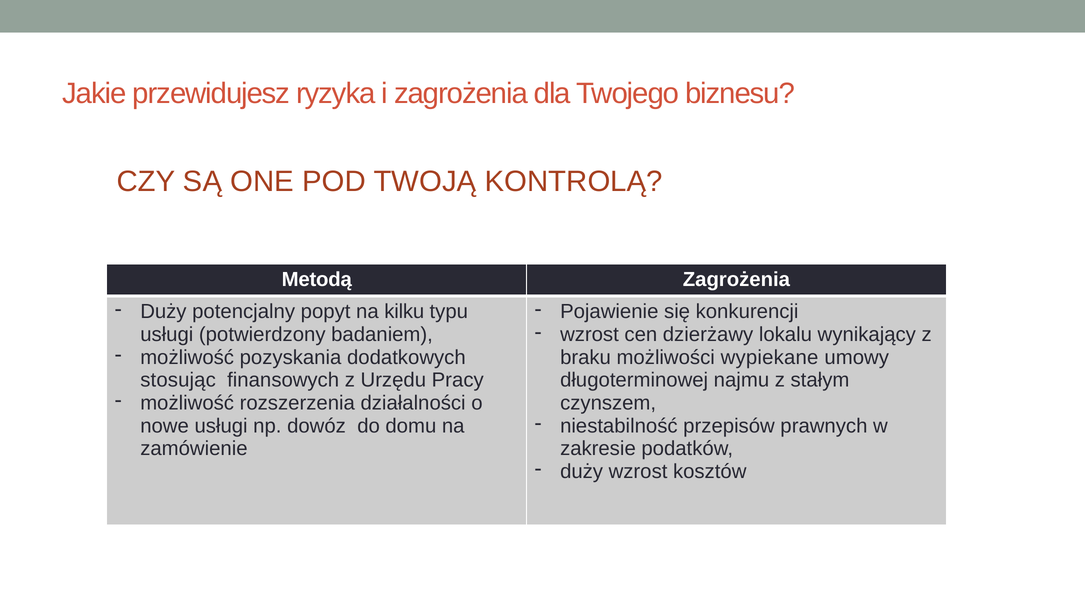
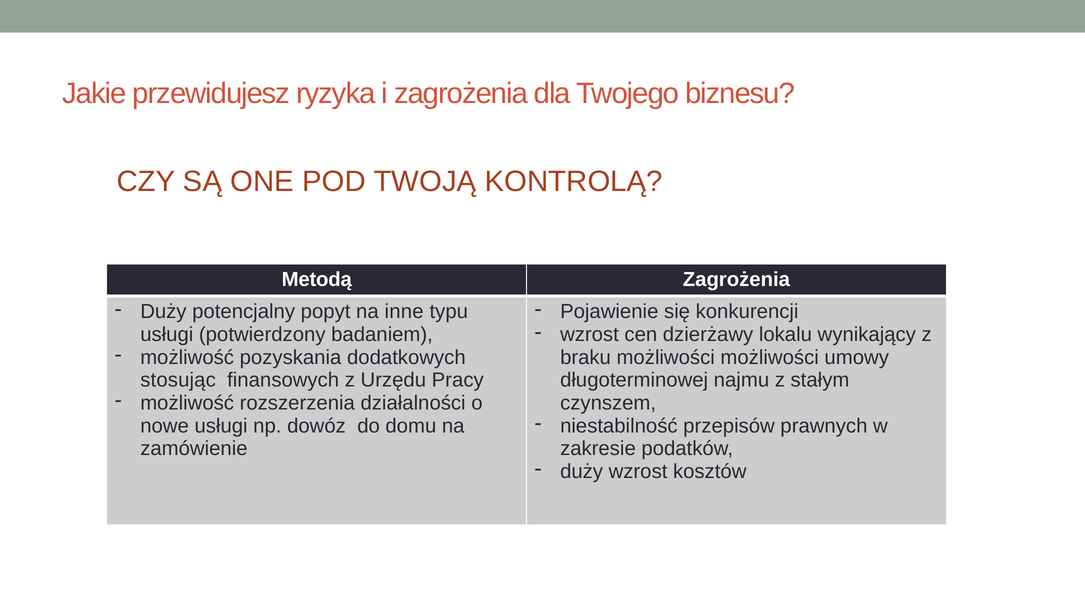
kilku: kilku -> inne (404, 311)
możliwości wypiekane: wypiekane -> możliwości (770, 357)
